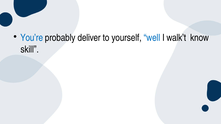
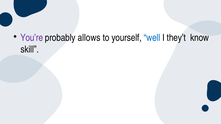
You’re colour: blue -> purple (32, 38)
deliver: deliver -> allows (89, 38)
walk’t: walk’t -> they’t (176, 38)
